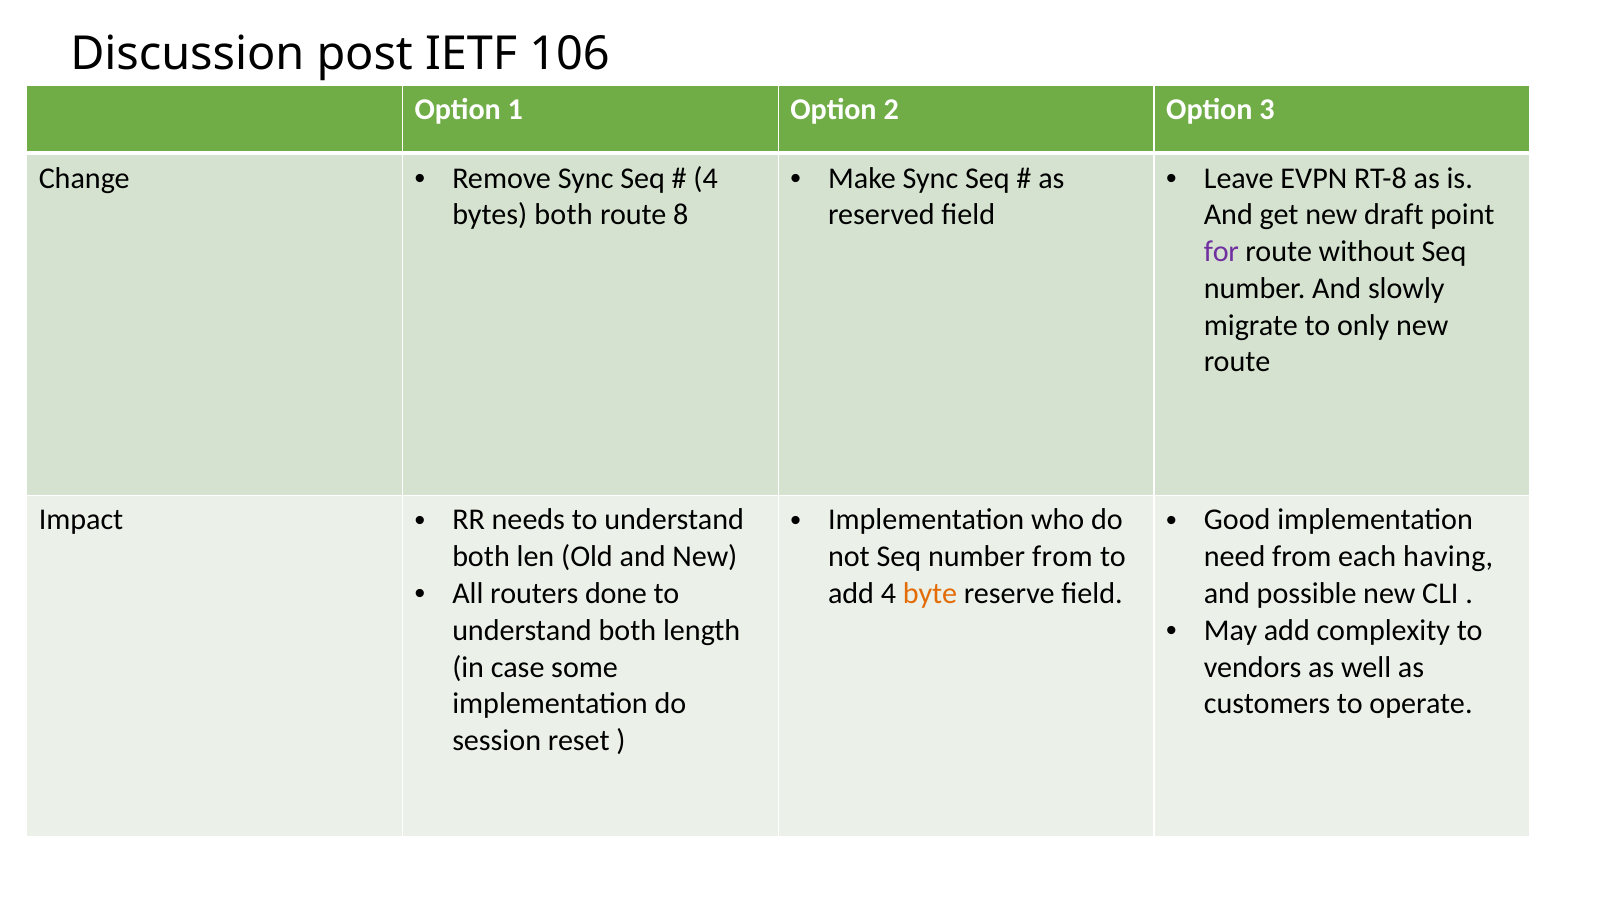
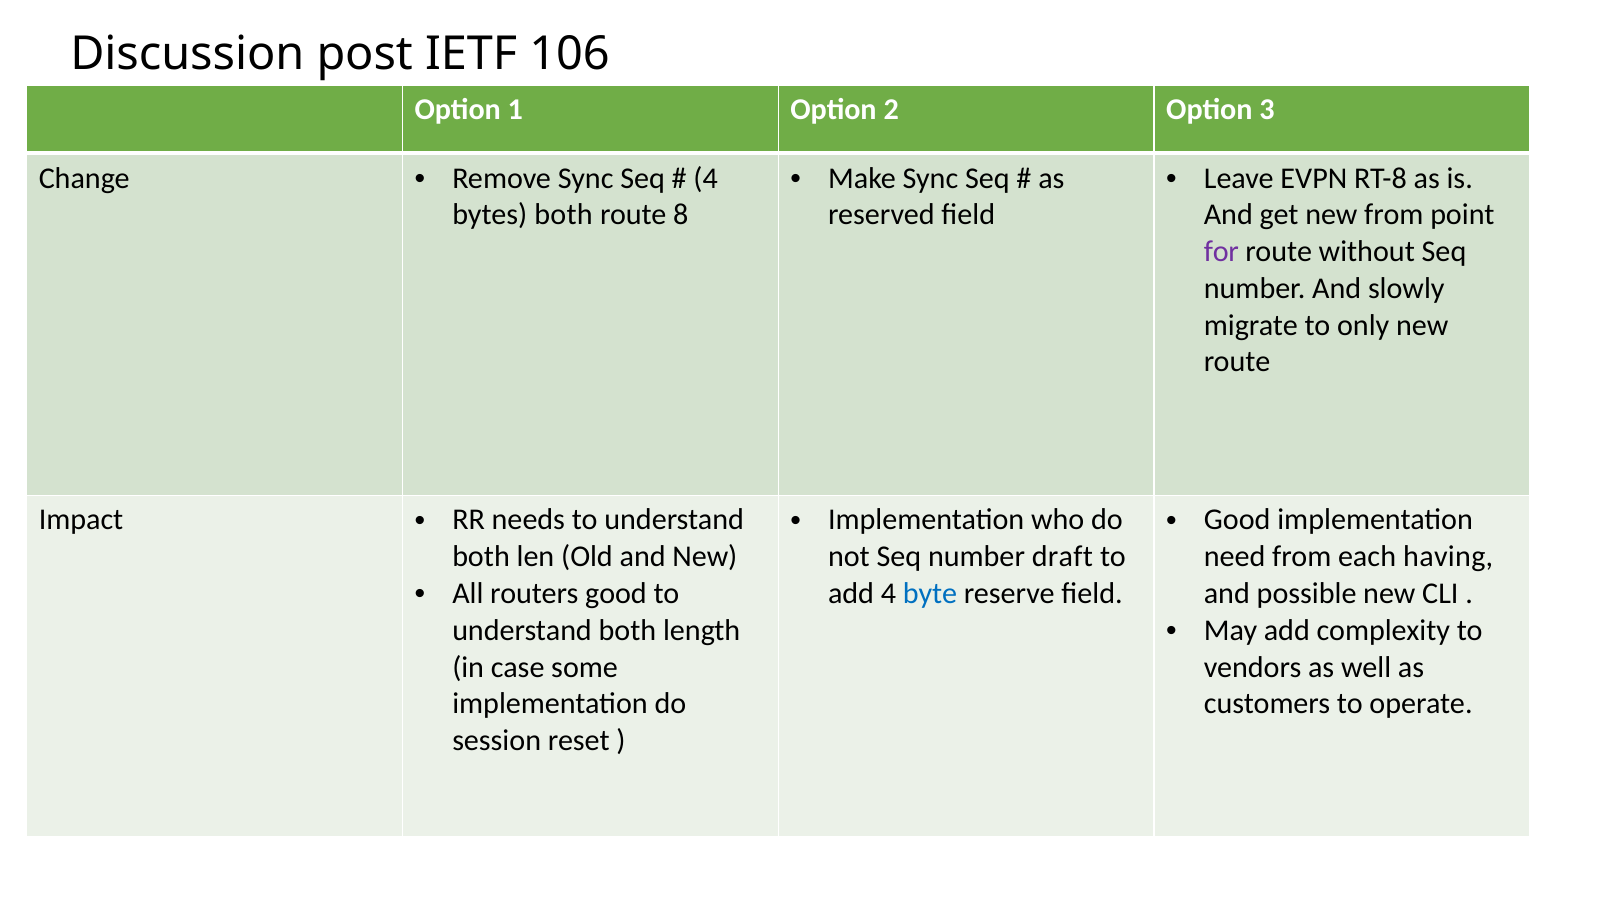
new draft: draft -> from (1394, 215)
number from: from -> draft (1062, 557)
routers done: done -> good (616, 594)
byte colour: orange -> blue (930, 594)
